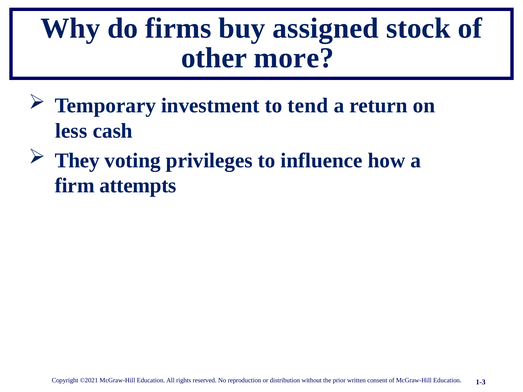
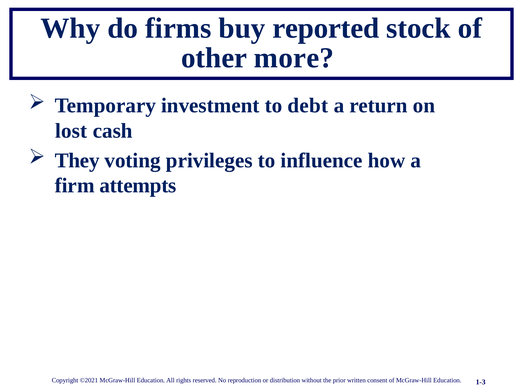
assigned: assigned -> reported (326, 28)
tend: tend -> debt (308, 106)
less: less -> lost (71, 131)
